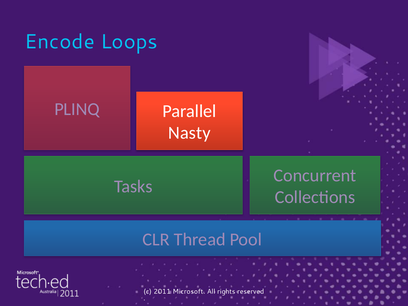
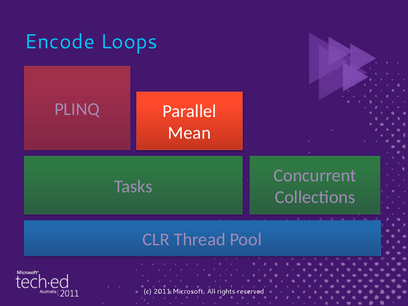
Nasty: Nasty -> Mean (189, 133)
